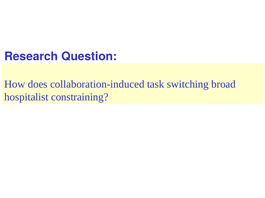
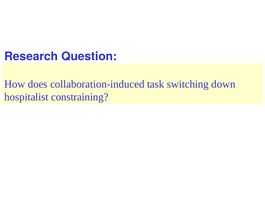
broad: broad -> down (223, 84)
